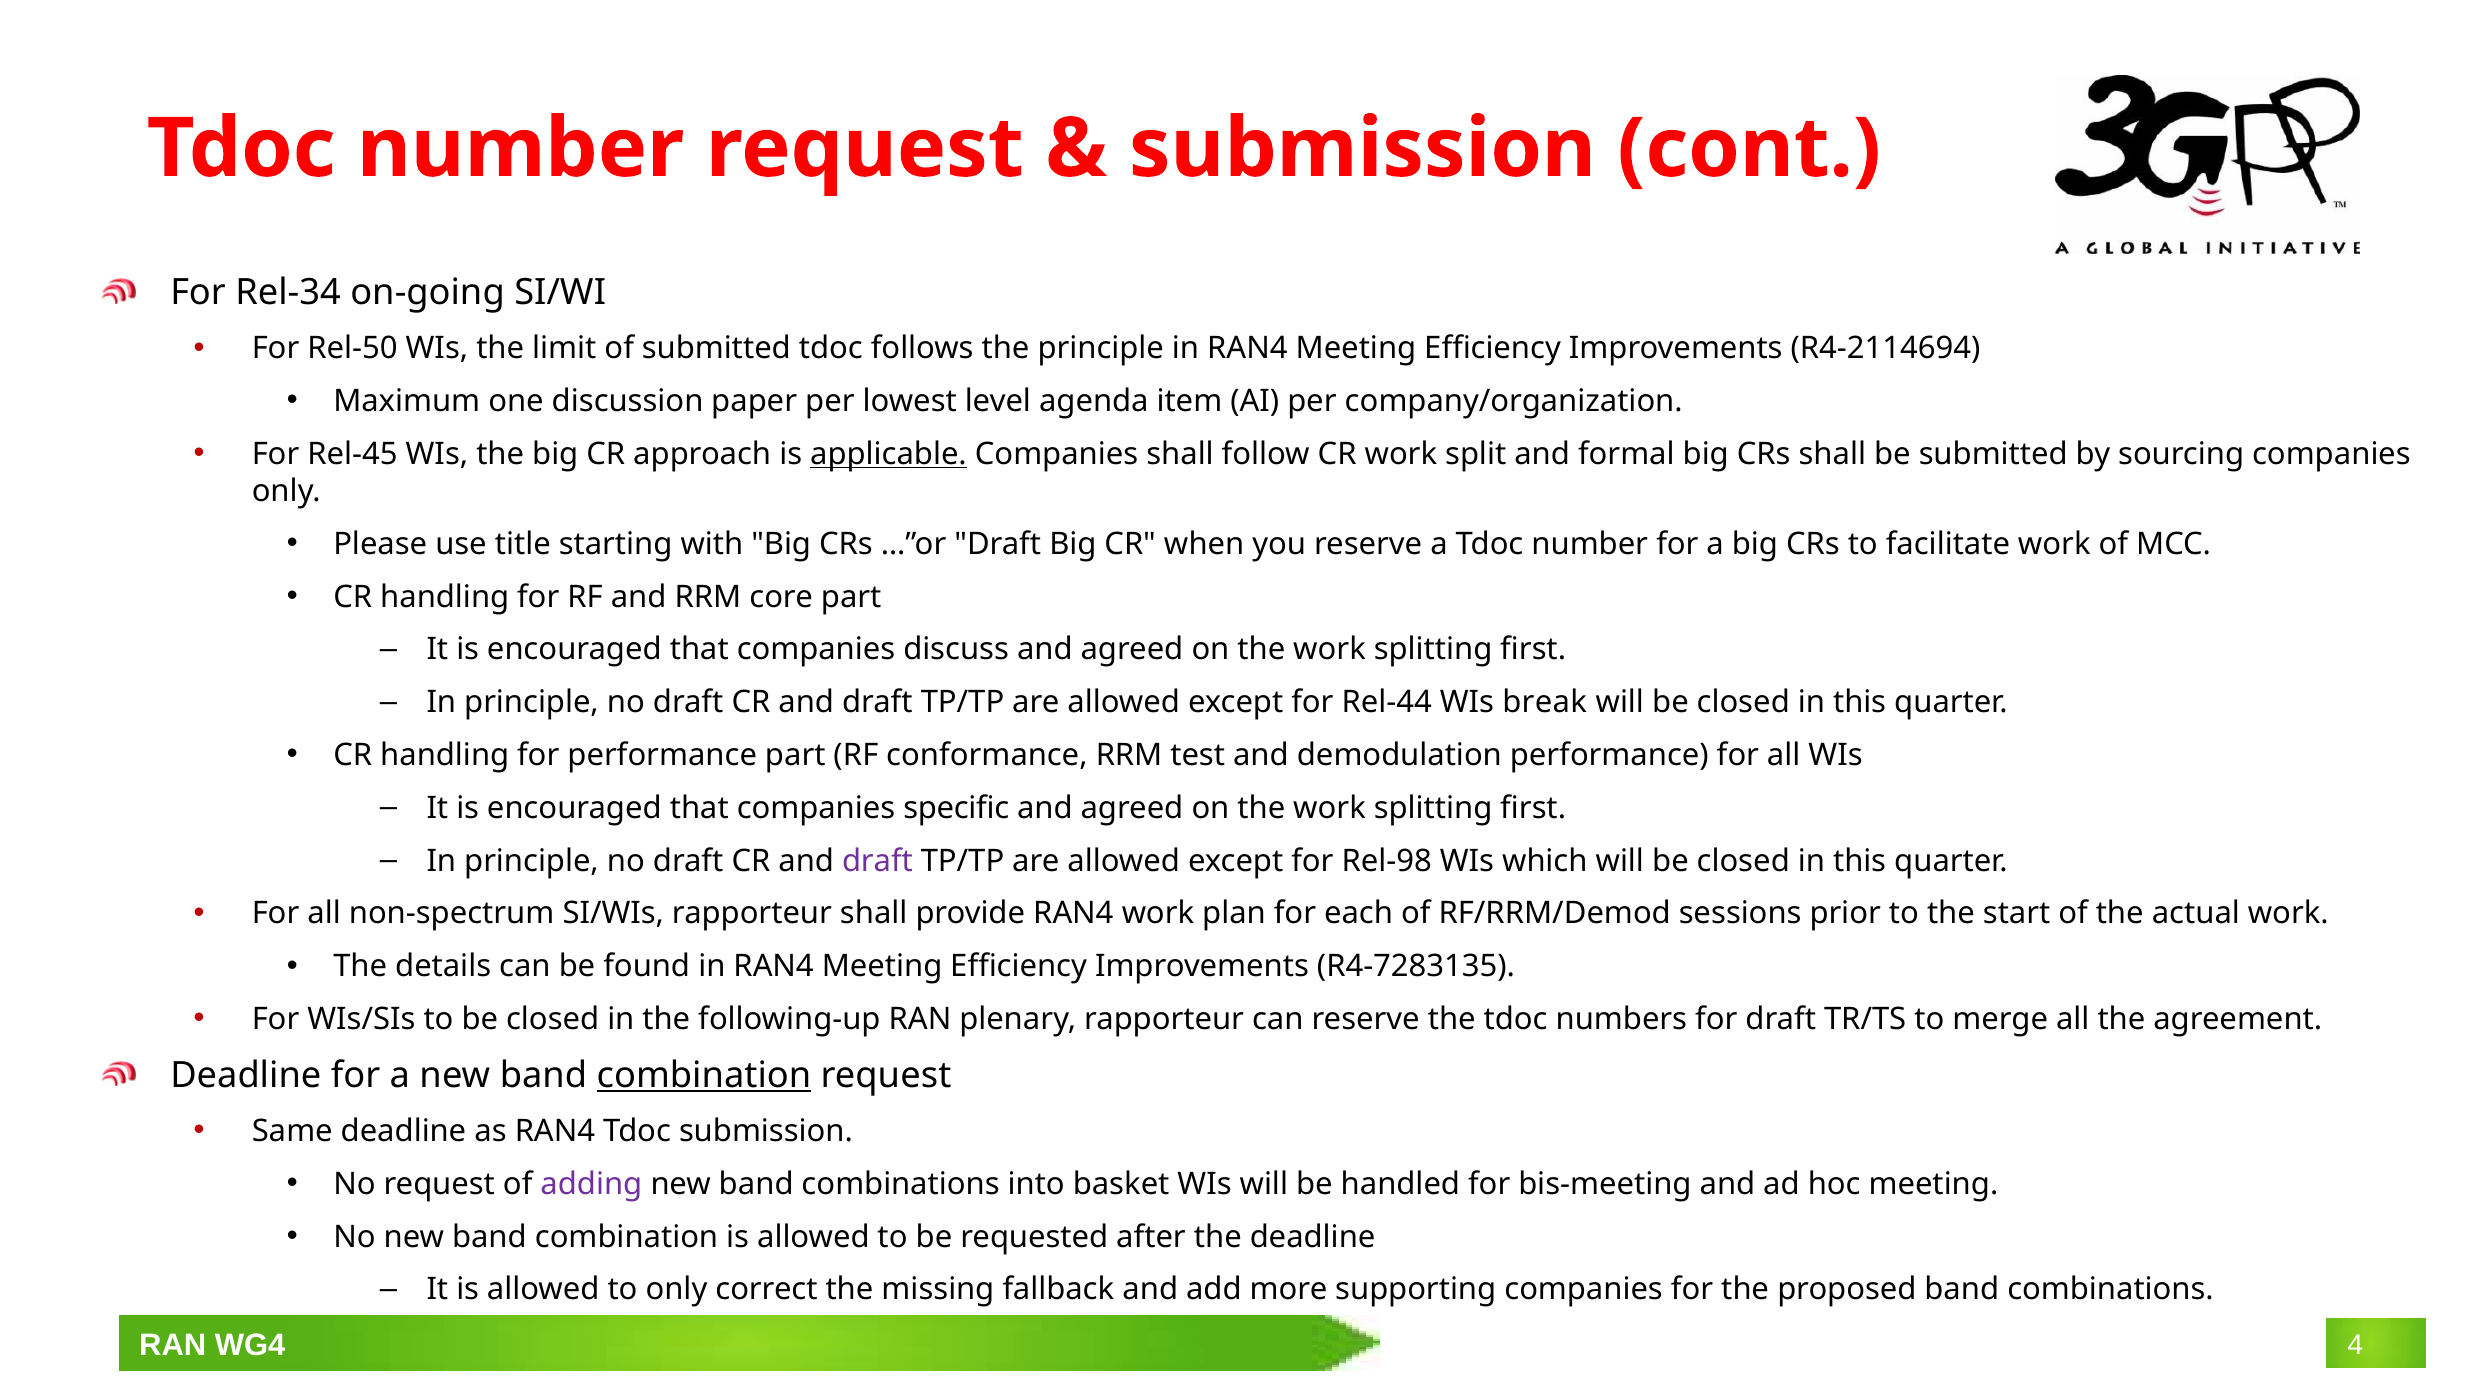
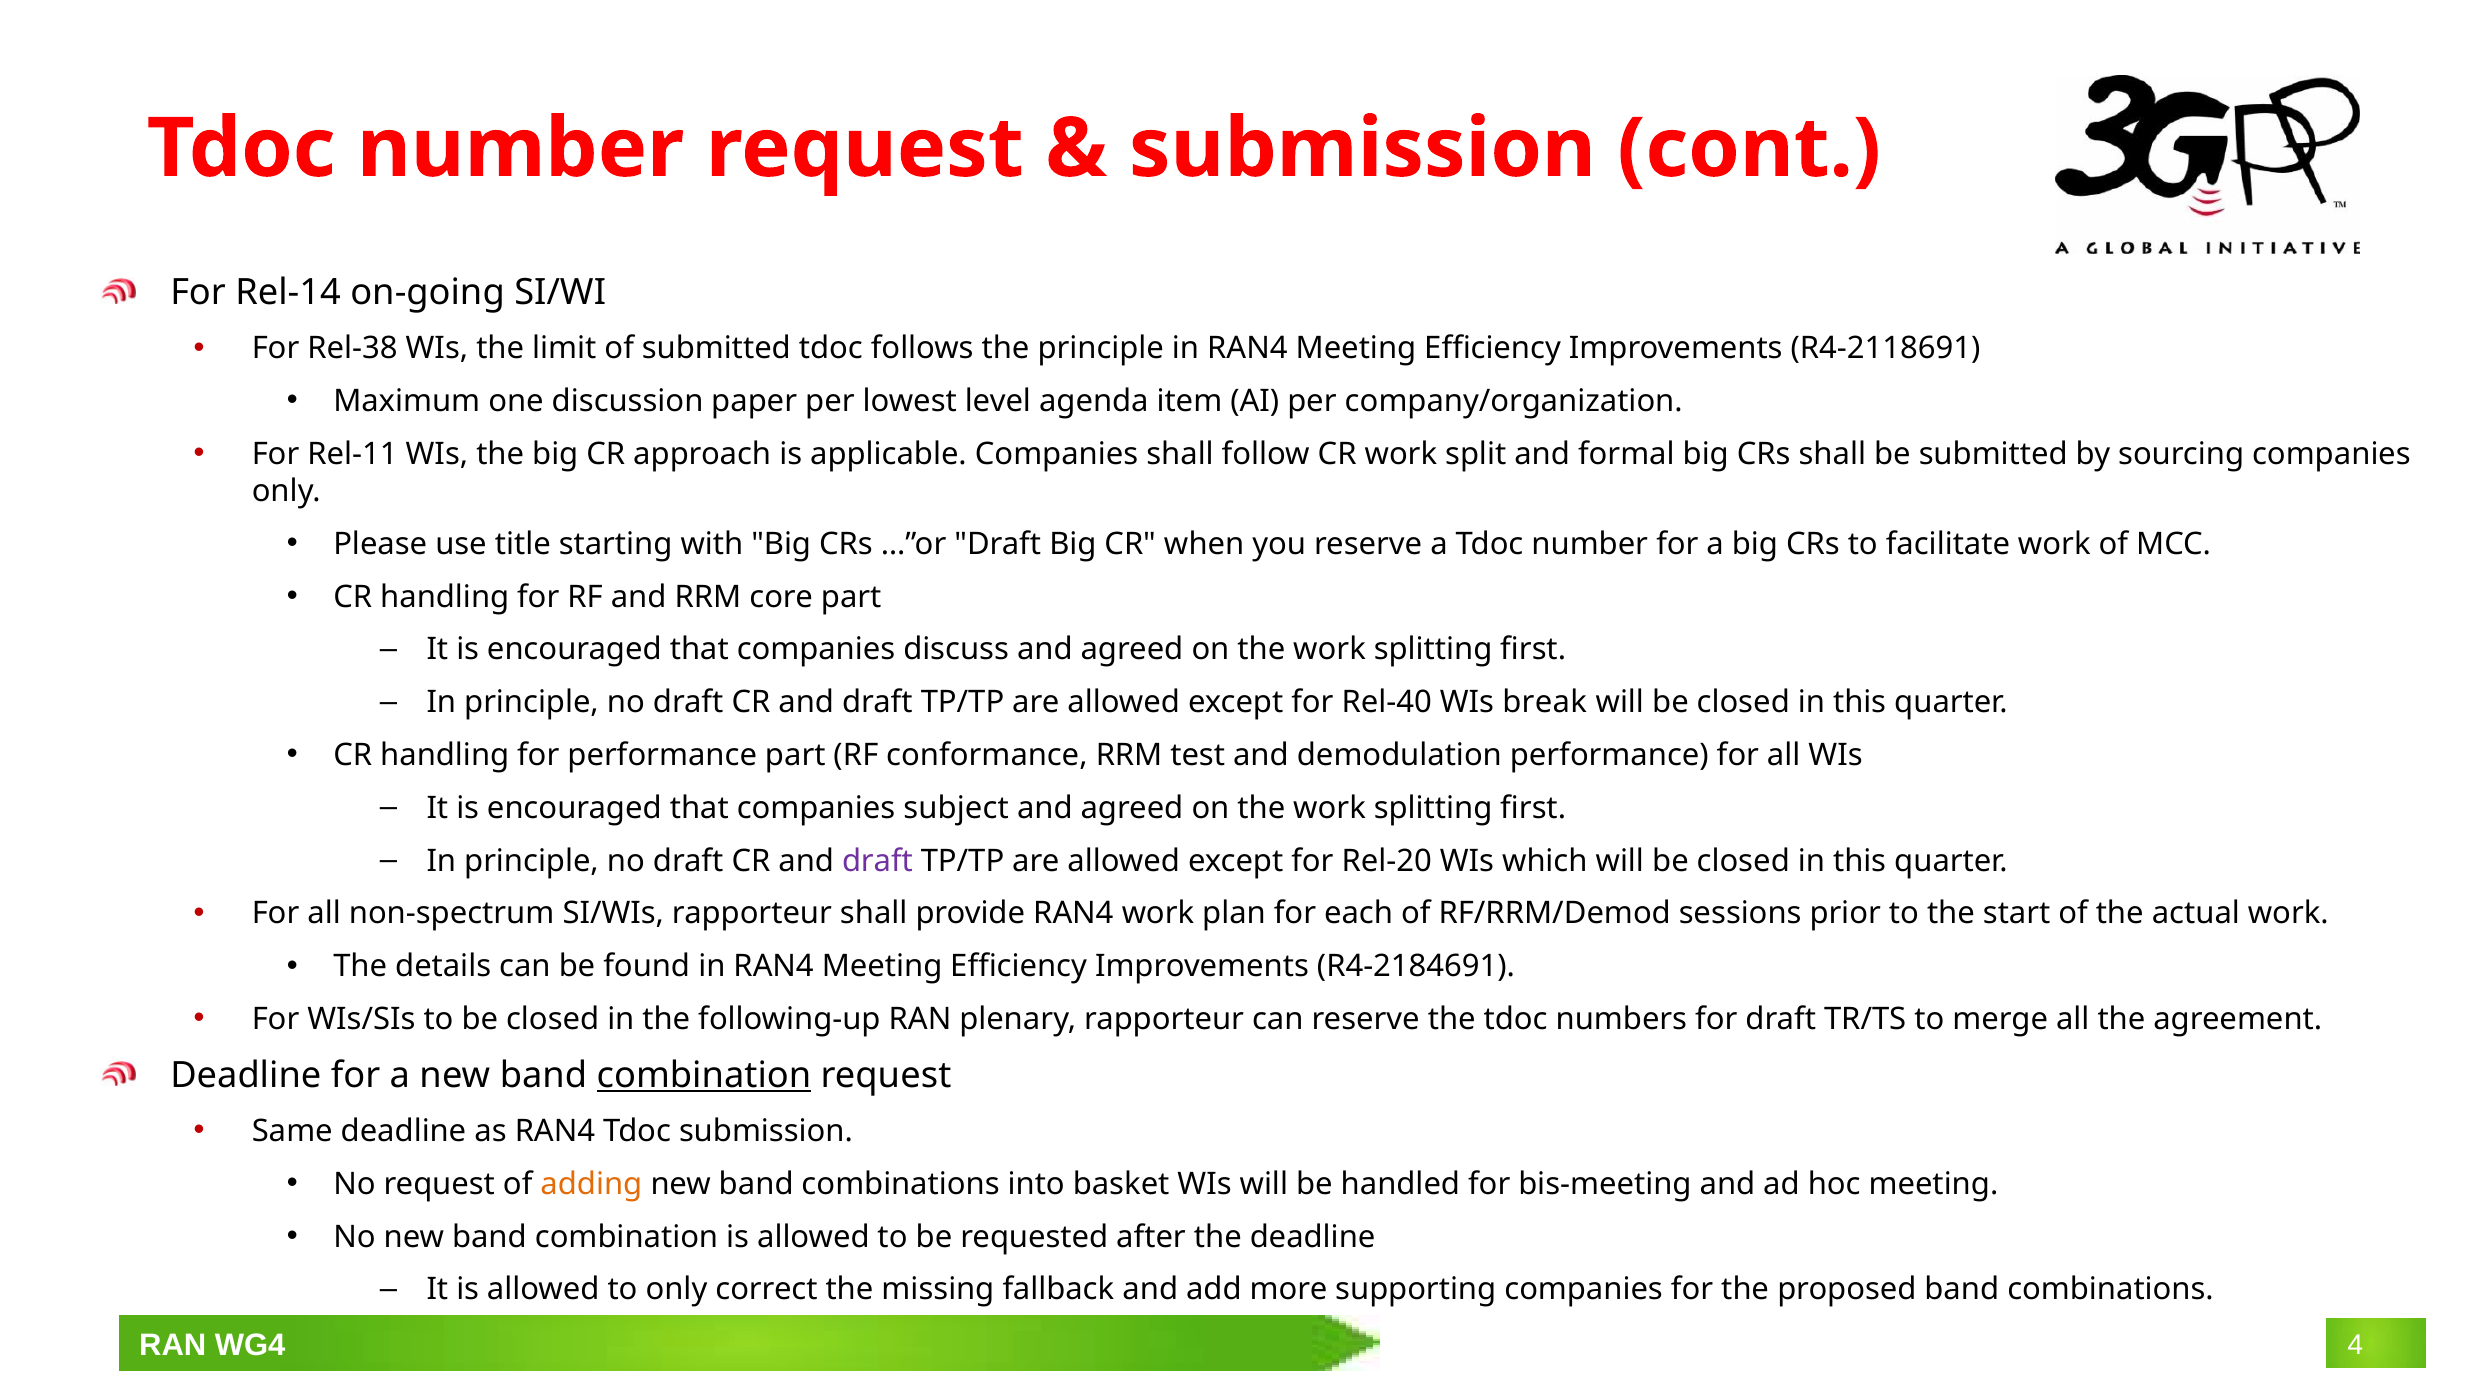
Rel-34: Rel-34 -> Rel-14 (288, 293)
Rel-50: Rel-50 -> Rel-38 (353, 349)
R4-2114694: R4-2114694 -> R4-2118691 (1886, 349)
Rel-45: Rel-45 -> Rel-11 (353, 454)
applicable underline: present -> none (889, 454)
Rel-44: Rel-44 -> Rel-40 (1387, 703)
specific: specific -> subject (956, 808)
Rel-98: Rel-98 -> Rel-20 (1387, 861)
R4-7283135: R4-7283135 -> R4-2184691 (1416, 967)
adding colour: purple -> orange (591, 1184)
